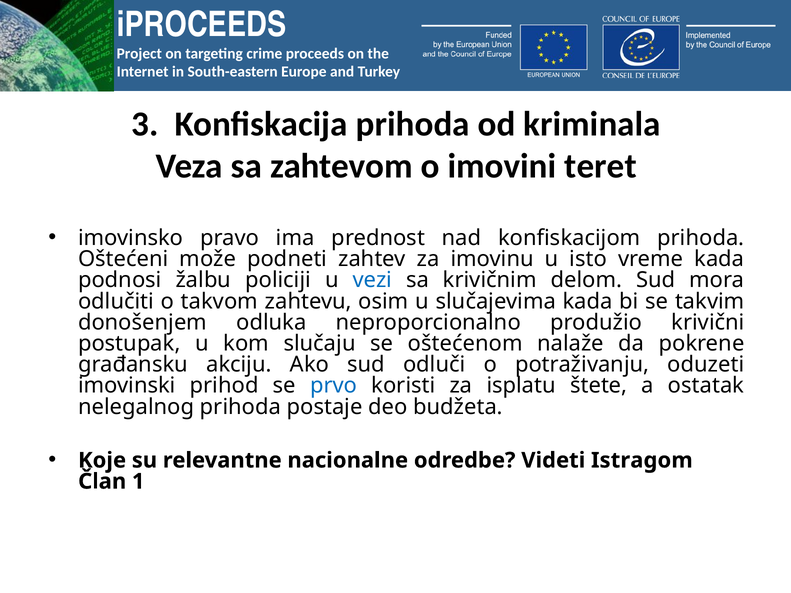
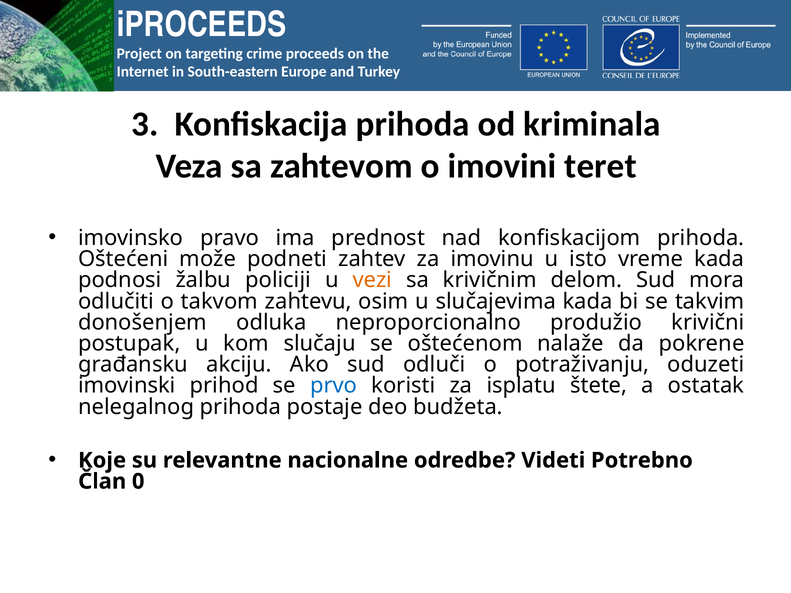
vezi colour: blue -> orange (372, 280)
Istragom: Istragom -> Potrebno (642, 461)
1: 1 -> 0 (138, 482)
